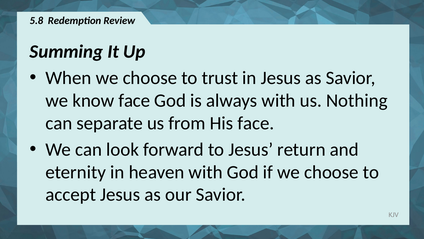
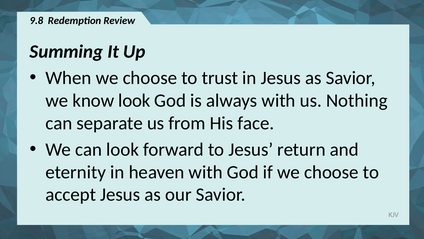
5.8: 5.8 -> 9.8 (36, 21)
know face: face -> look (134, 101)
